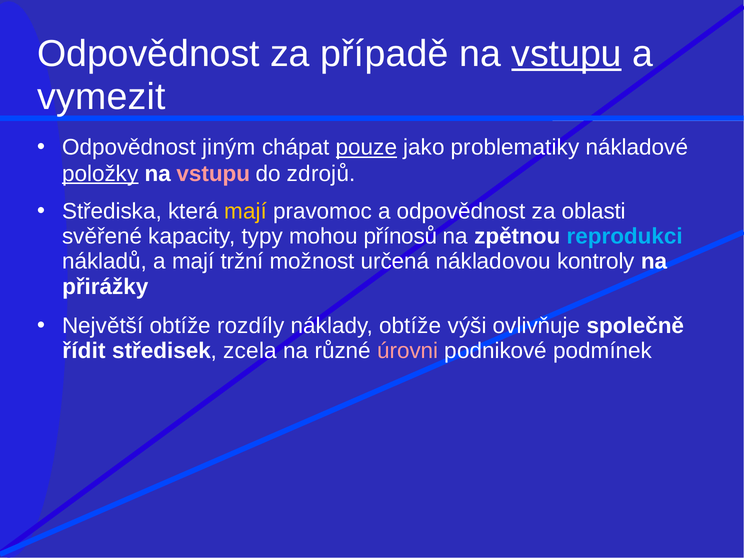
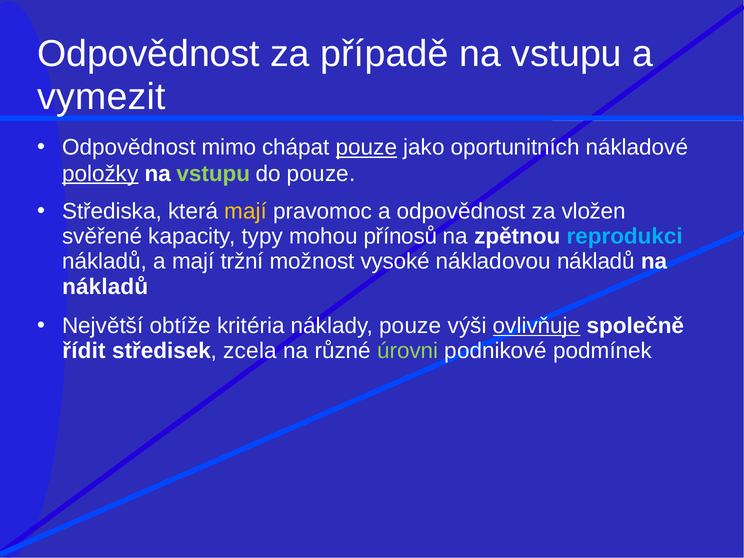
vstupu underline: present -> none (567, 54)
jiným: jiným -> mimo (229, 148)
problematiky: problematiky -> oportunitních (515, 148)
vstupu colour: pink -> light green (213, 174)
do zdrojů: zdrojů -> pouze (321, 174)
oblasti: oblasti -> vložen (594, 211)
určená: určená -> vysoké (395, 261)
nákladovou kontroly: kontroly -> nákladů (596, 261)
přirážky: přirážky -> nákladů (105, 287)
rozdíly: rozdíly -> kritéria (251, 326)
náklady obtíže: obtíže -> pouze (410, 326)
ovlivňuje underline: none -> present (537, 326)
úrovni colour: pink -> light green (408, 351)
